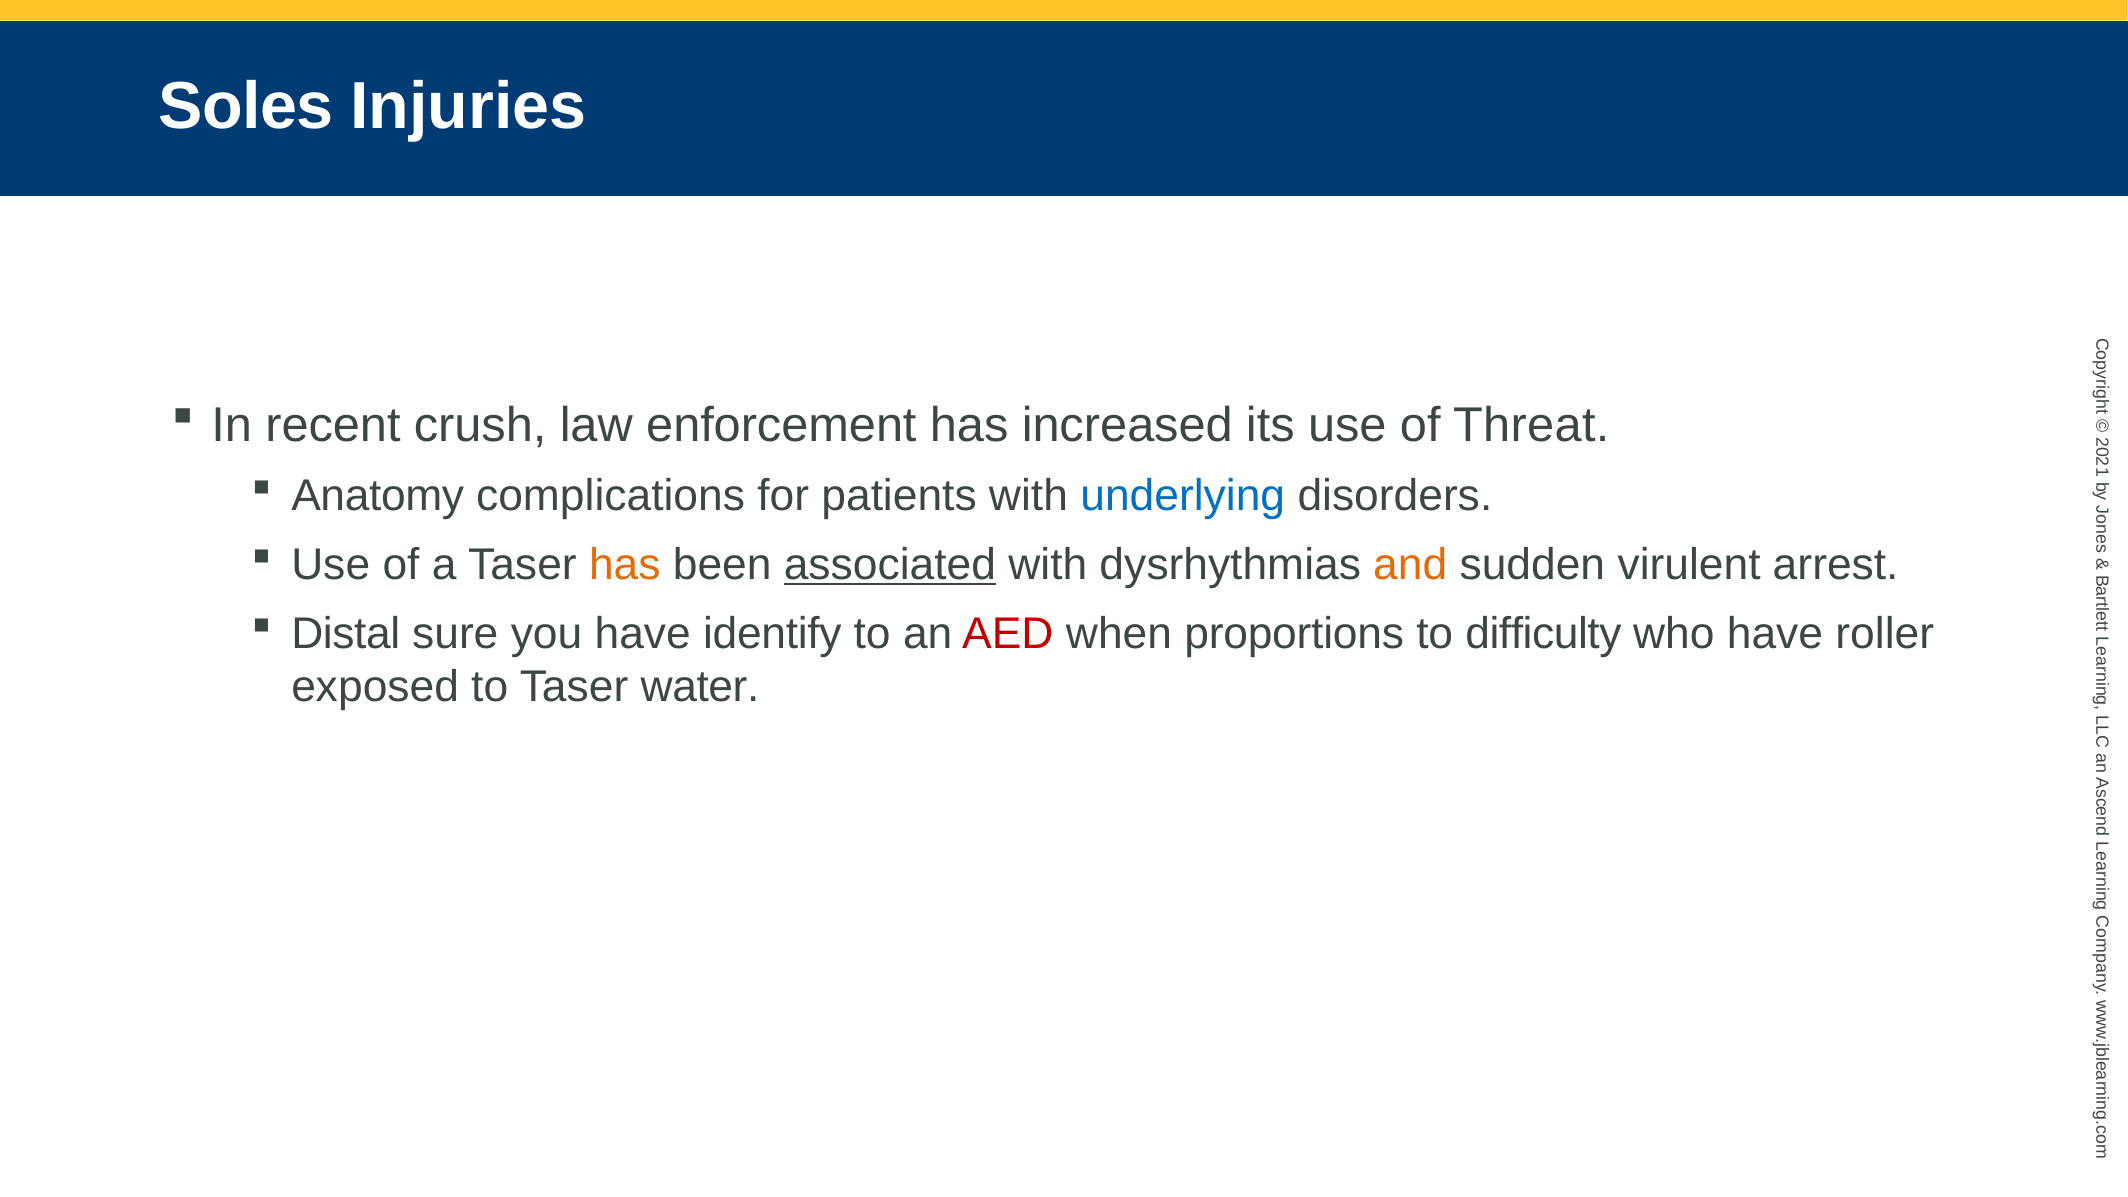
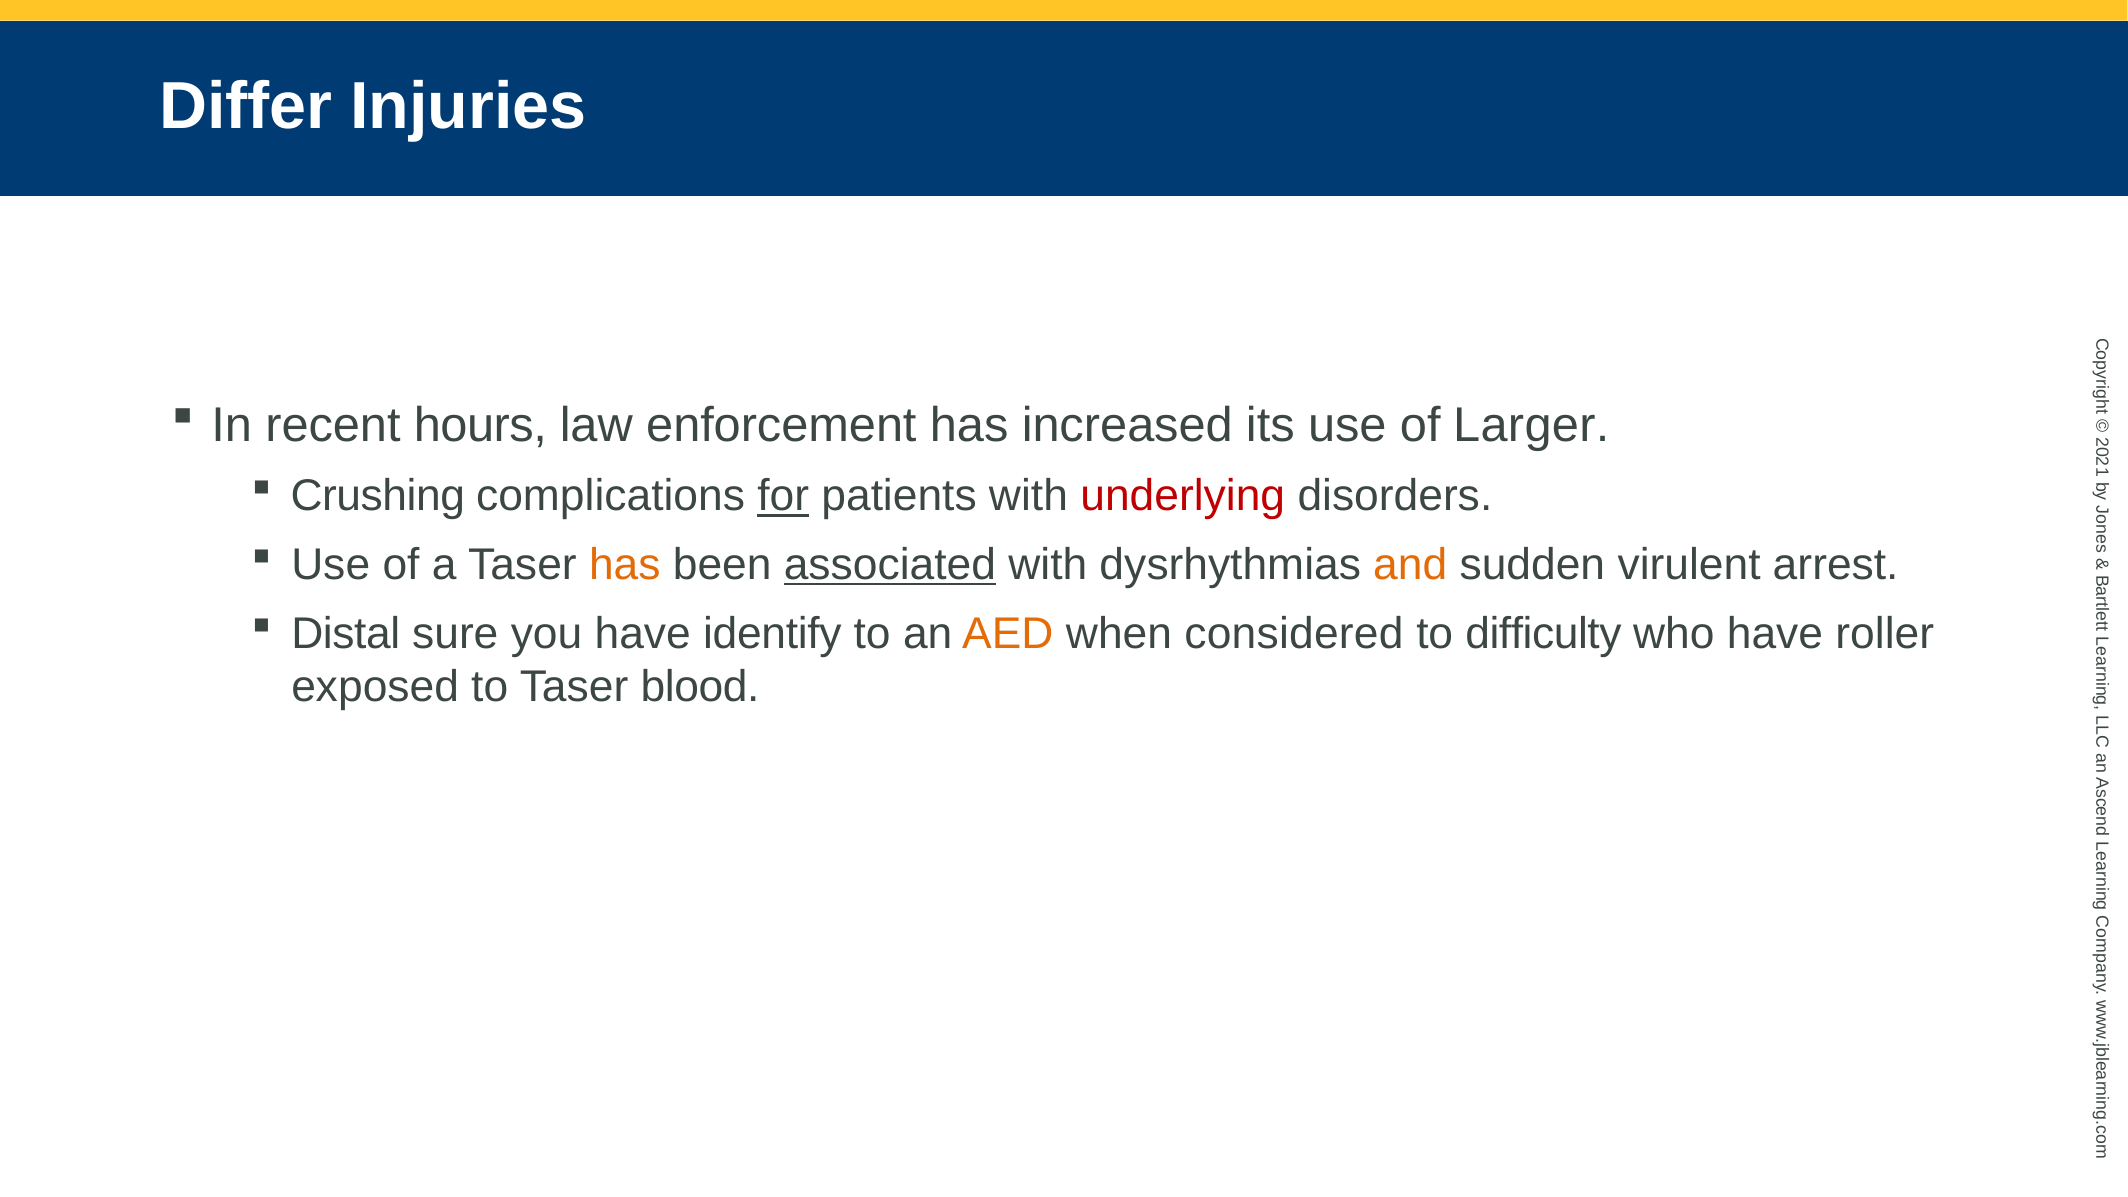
Soles: Soles -> Differ (246, 107)
crush: crush -> hours (480, 425)
Threat: Threat -> Larger (1531, 425)
Anatomy: Anatomy -> Crushing (378, 496)
for underline: none -> present (783, 496)
underlying colour: blue -> red (1183, 496)
AED colour: red -> orange (1008, 634)
proportions: proportions -> considered (1294, 634)
water: water -> blood (700, 687)
